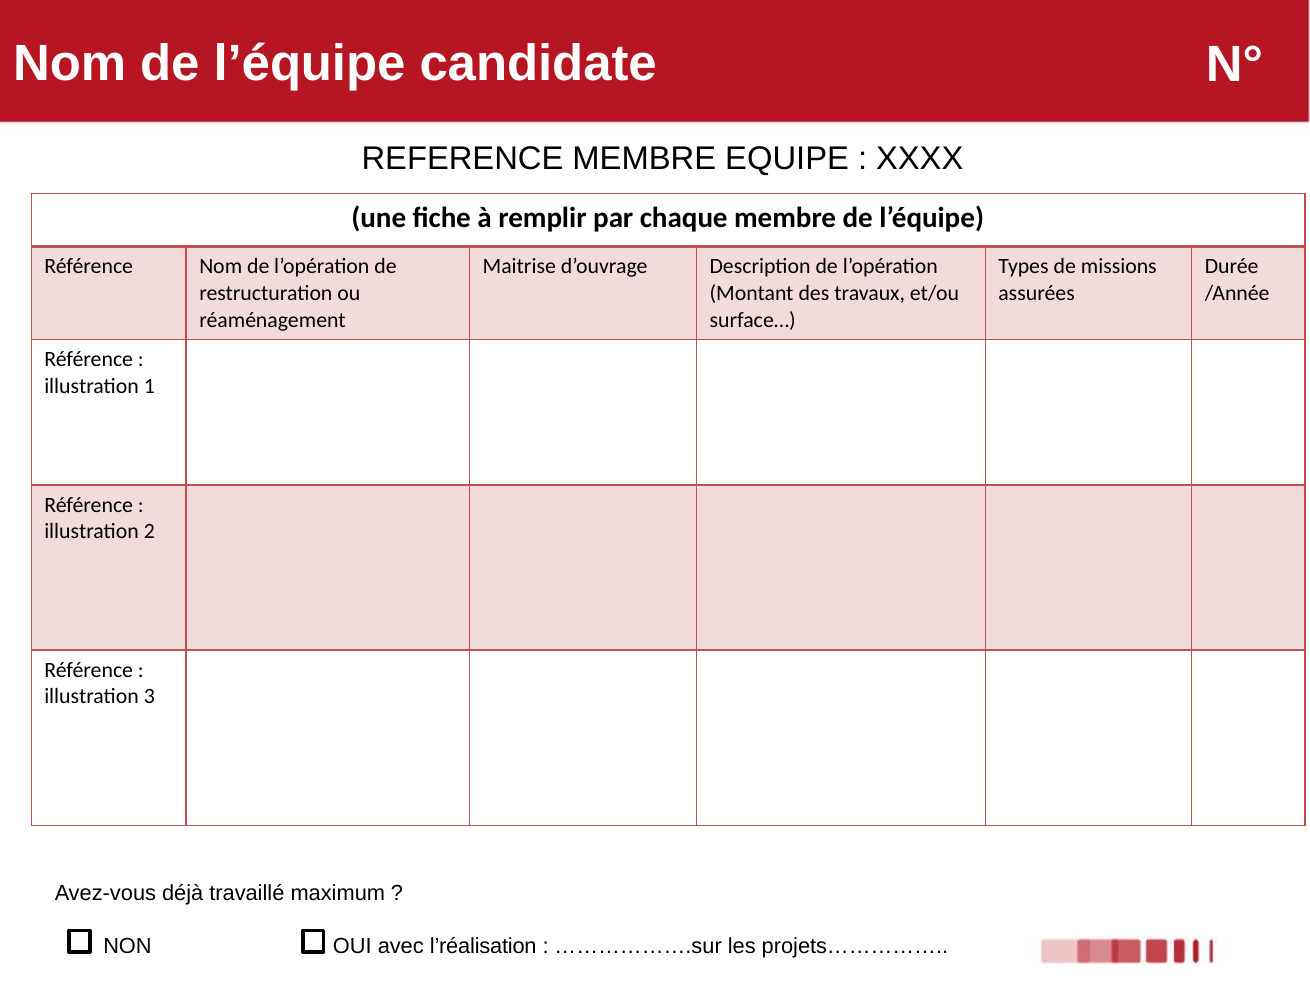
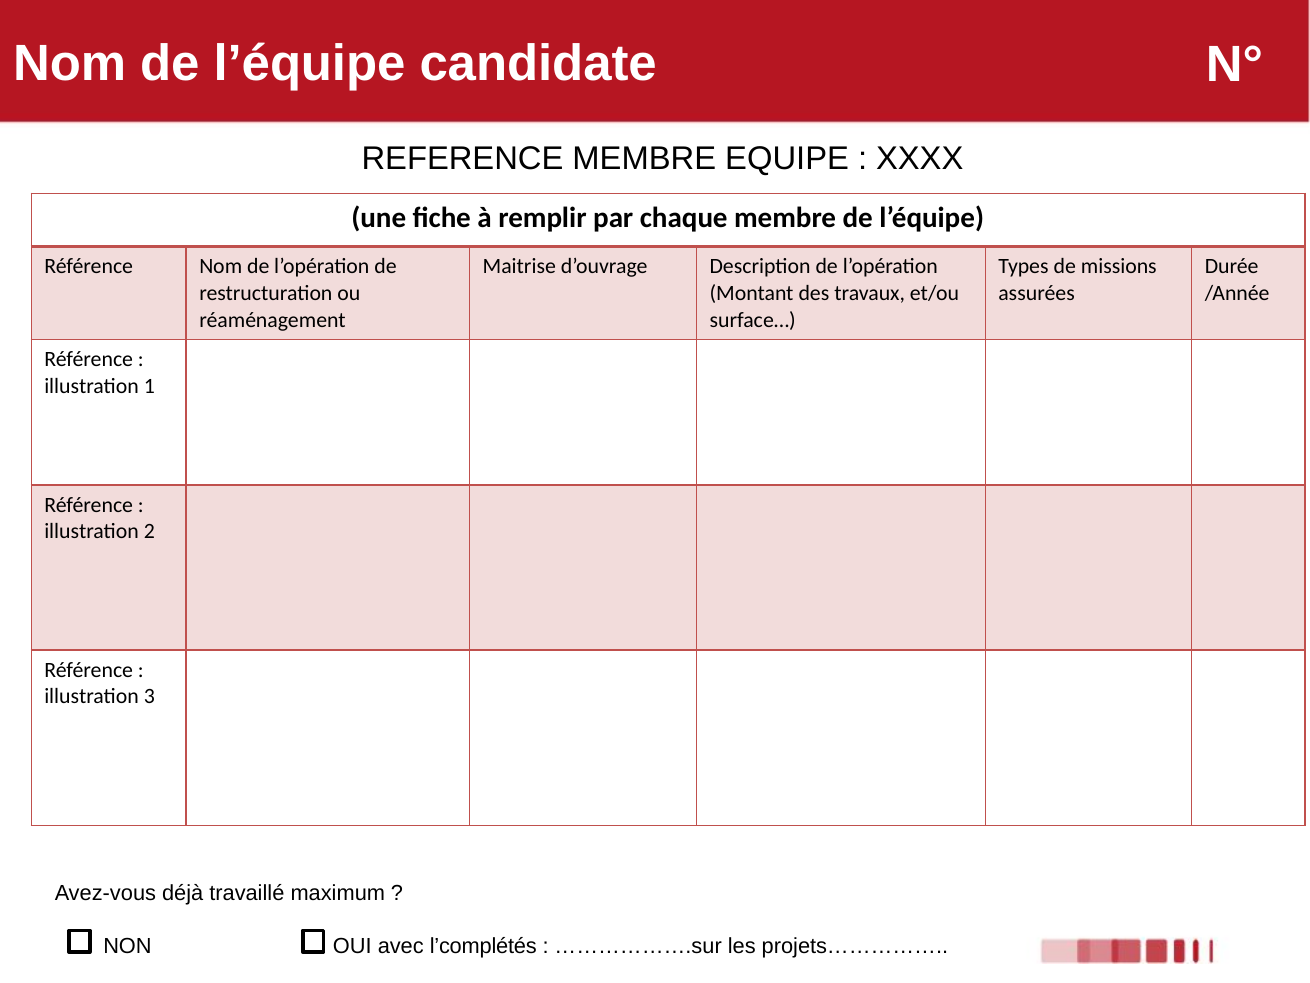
l’réalisation: l’réalisation -> l’complétés (483, 945)
